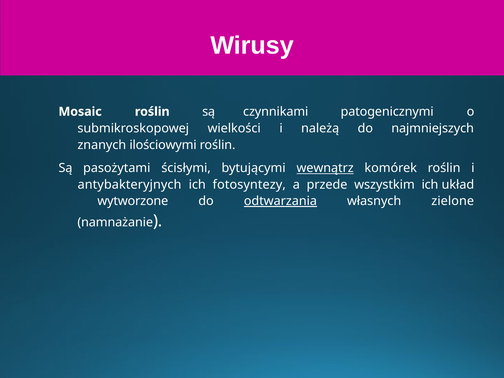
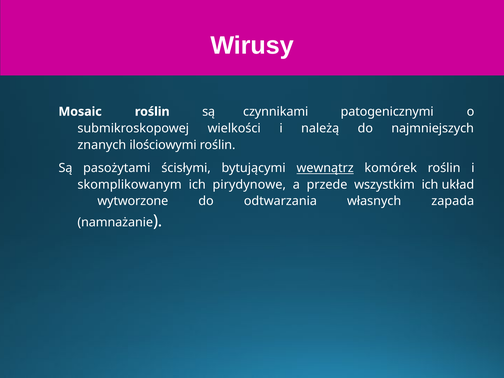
antybakteryjnych: antybakteryjnych -> skomplikowanym (130, 185)
fotosyntezy: fotosyntezy -> pirydynowe (249, 185)
odtwarzania underline: present -> none (280, 201)
zielone: zielone -> zapada (453, 201)
